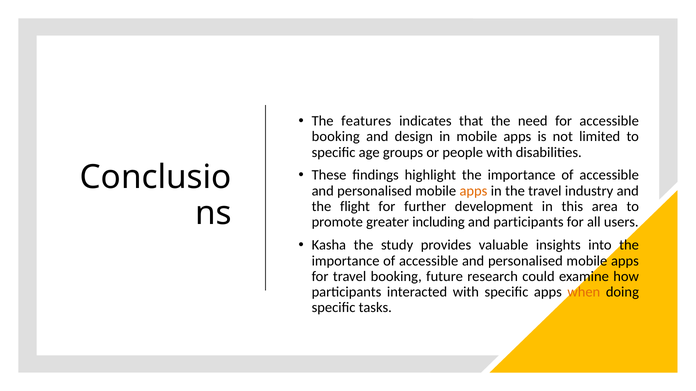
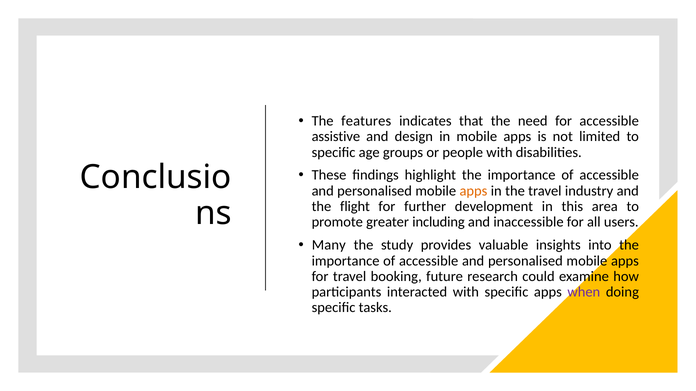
booking: booking -> assistive (336, 137)
and participants: participants -> inaccessible (528, 222)
Kasha: Kasha -> Many (329, 245)
when colour: orange -> purple (584, 292)
